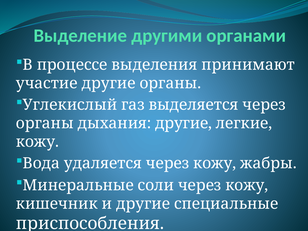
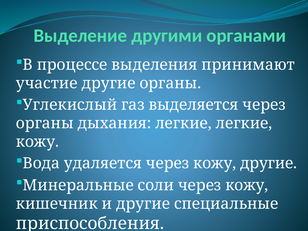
дыхания другие: другие -> легкие (184, 123)
кожу жабры: жабры -> другие (268, 163)
